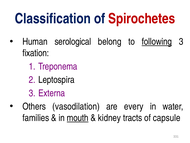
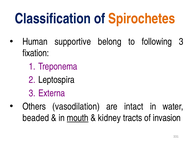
Spirochetes colour: red -> orange (142, 19)
serological: serological -> supportive (73, 42)
following underline: present -> none (157, 42)
every: every -> intact (134, 106)
families: families -> beaded (36, 118)
capsule: capsule -> invasion (167, 118)
